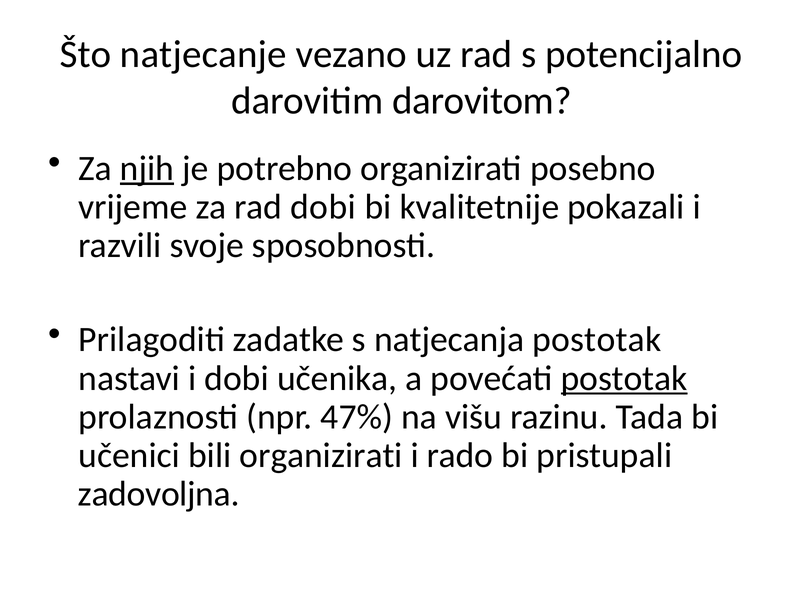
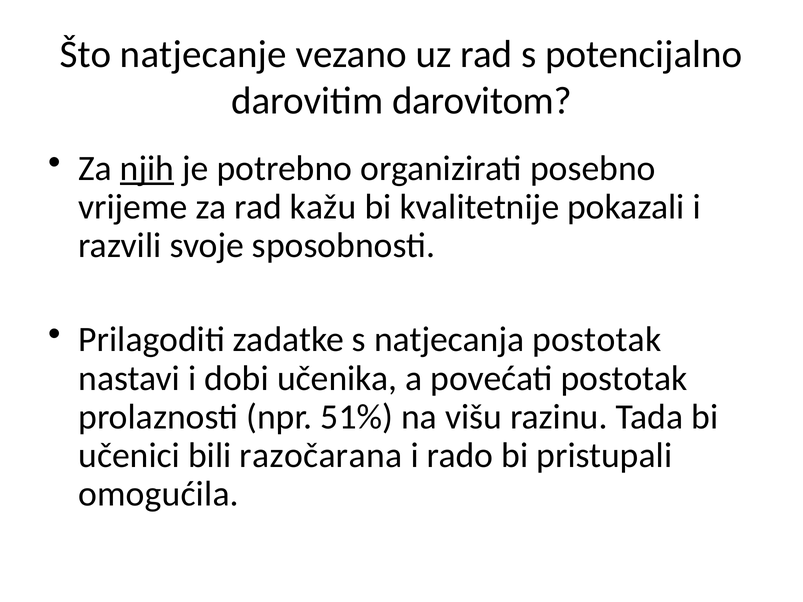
rad dobi: dobi -> kažu (323, 207)
postotak underline: present -> none (624, 378)
47%: 47% -> 51% (357, 417)
bili organizirati: organizirati -> razočarana (321, 456)
zadovoljna: zadovoljna -> omogućila (159, 494)
